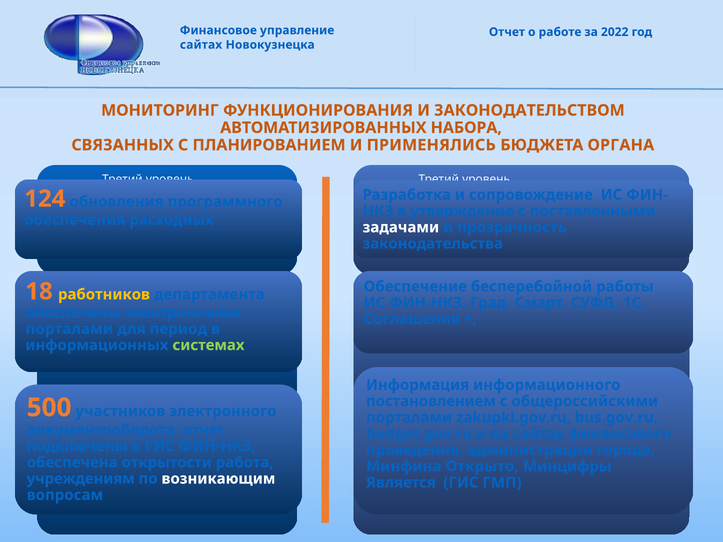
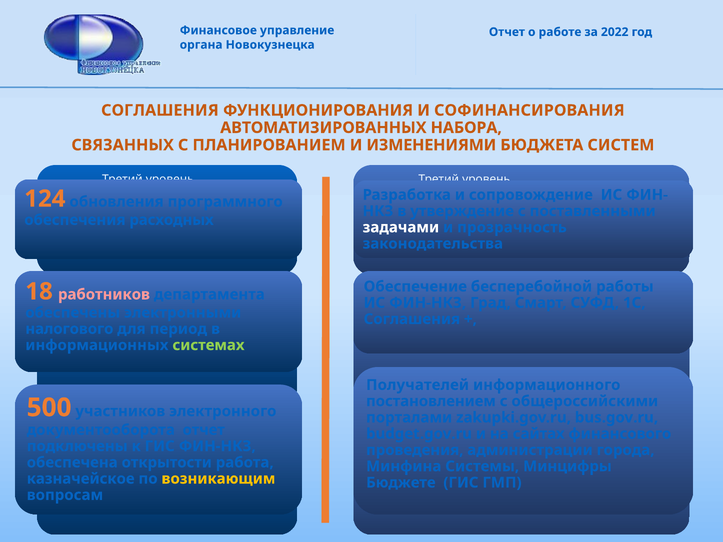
сайтах: сайтах -> органа (201, 45)
МОНИТОРИНГ: МОНИТОРИНГ -> СОГЛАШЕНИЯ (160, 110)
ЗАКОНОДАТЕЛЬСТВОМ: ЗАКОНОДАТЕЛЬСТВОМ -> СОФИНАНСИРОВАНИЯ (529, 110)
ПРИМЕНЯЛИСЬ: ПРИМЕНЯЛИСЬ -> ИЗМЕНЕНИЯМИ (431, 145)
ОРГАНА: ОРГАНА -> СИСТЕМ (621, 145)
работников colour: yellow -> pink (104, 295)
порталами: порталами -> налогового (69, 329)
Информация: Информация -> Получателей (418, 385)
Открыто: Открыто -> Системы (482, 467)
учреждениям: учреждениям -> казначейское (81, 479)
возникающим colour: white -> yellow (218, 479)
Является: Является -> Бюджете (401, 483)
